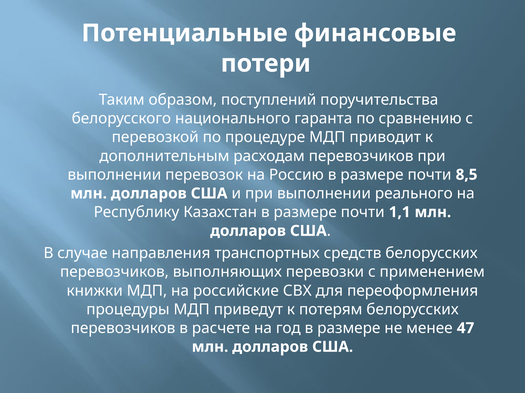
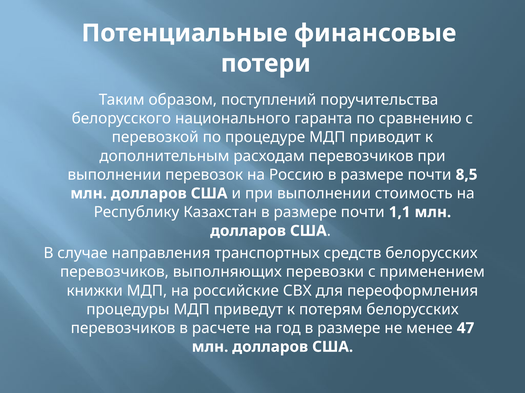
реального: реального -> стоимость (414, 194)
